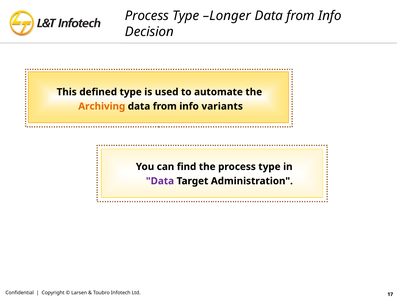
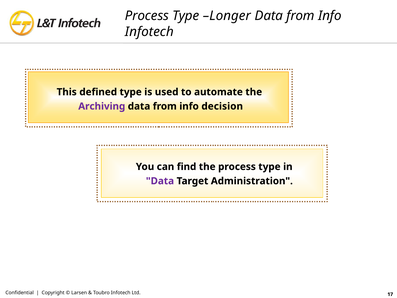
Decision: Decision -> Infotech (149, 32)
Archiving colour: orange -> purple (102, 106)
variants: variants -> decision (222, 106)
